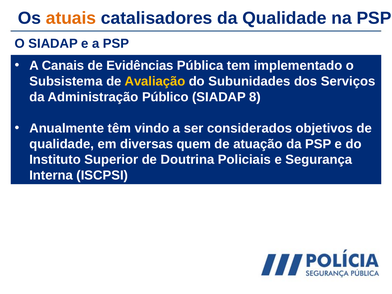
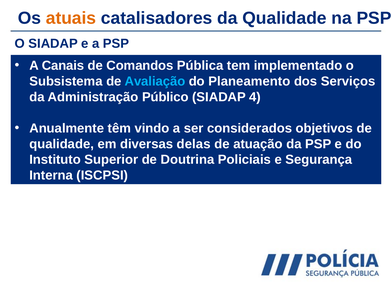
Evidências: Evidências -> Comandos (140, 66)
Avaliação colour: yellow -> light blue (155, 81)
Subunidades: Subunidades -> Planeamento (249, 81)
8: 8 -> 4 (255, 97)
quem: quem -> delas (194, 144)
